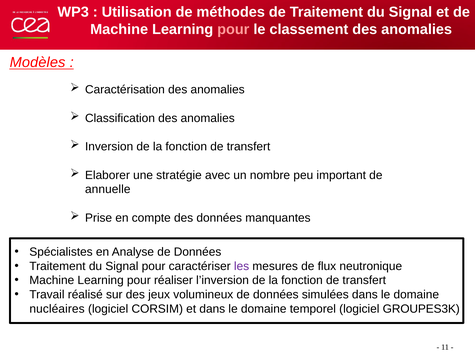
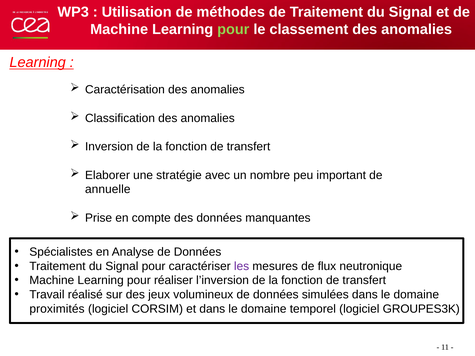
pour colour: pink -> light green (233, 29)
Modèles: Modèles -> Learning (38, 63)
nucléaires: nucléaires -> proximités (57, 309)
